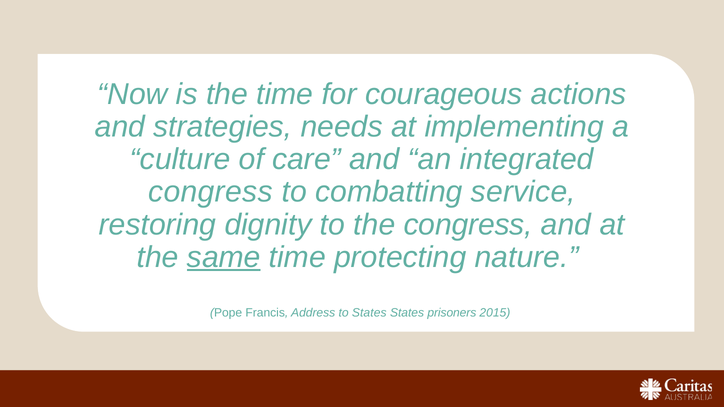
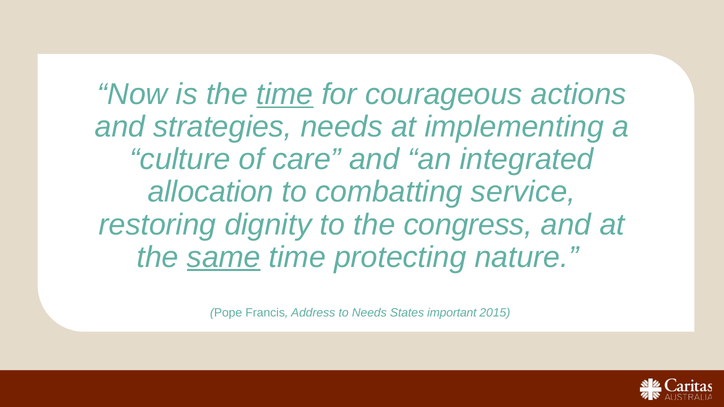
time underline: none -> present (285, 94)
congress: congress -> allocation (211, 192)
to States: States -> Needs (369, 313)
prisoners: prisoners -> important (452, 313)
